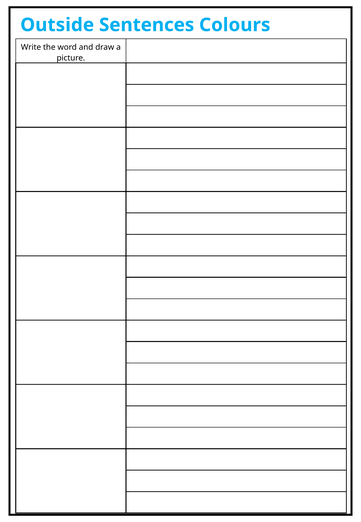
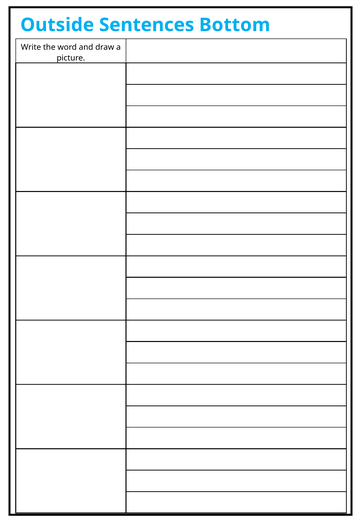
Colours: Colours -> Bottom (235, 25)
